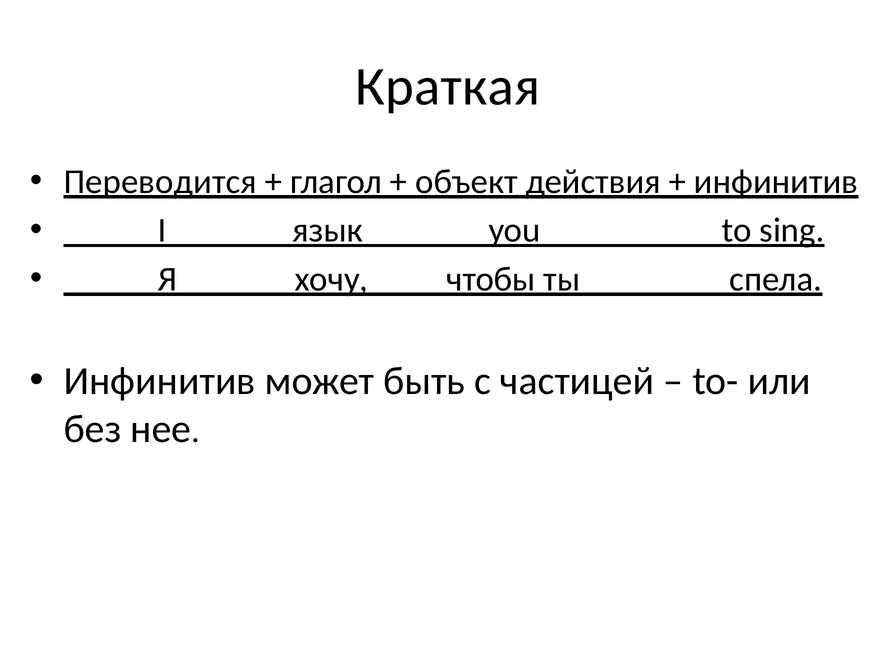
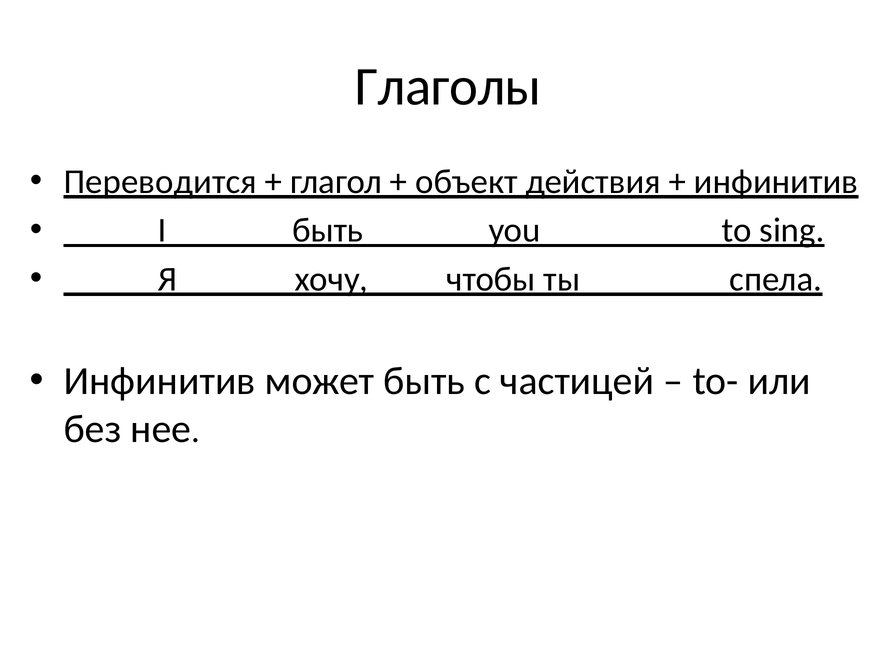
Краткая: Краткая -> Глаголы (448, 87)
I язык: язык -> быть (328, 230)
